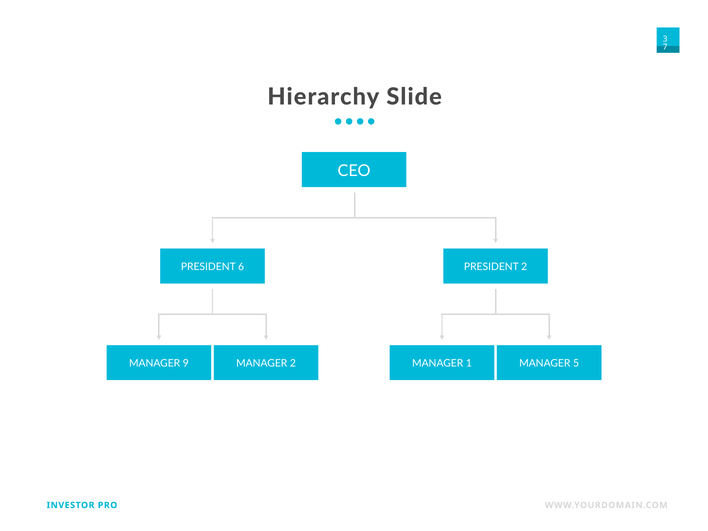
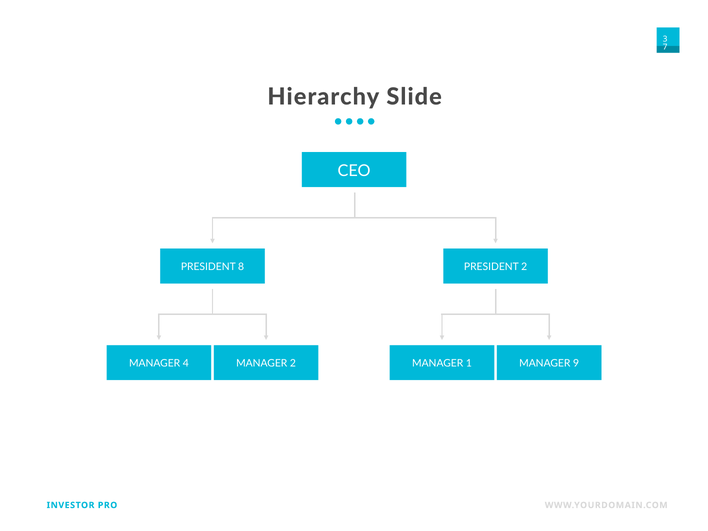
6: 6 -> 8 (241, 267)
9: 9 -> 4 (186, 363)
5: 5 -> 9 (576, 363)
